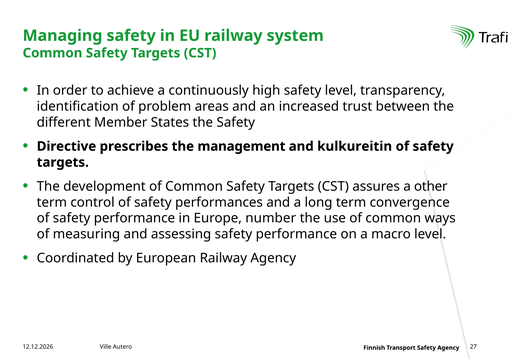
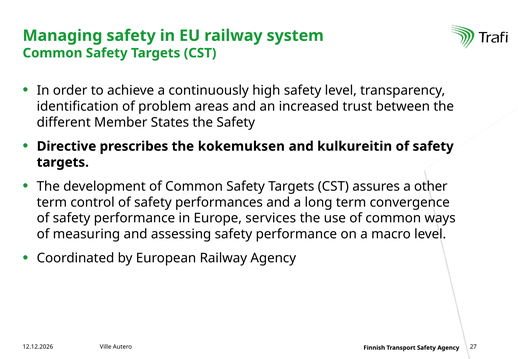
management: management -> kokemuksen (241, 146)
number: number -> services (271, 218)
